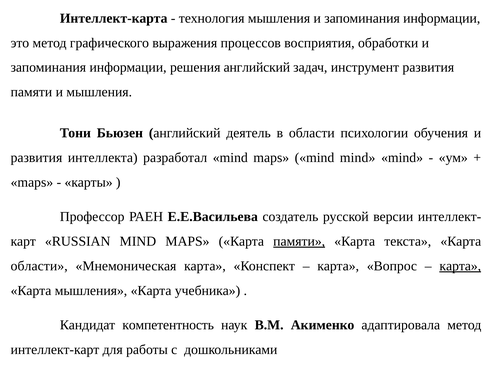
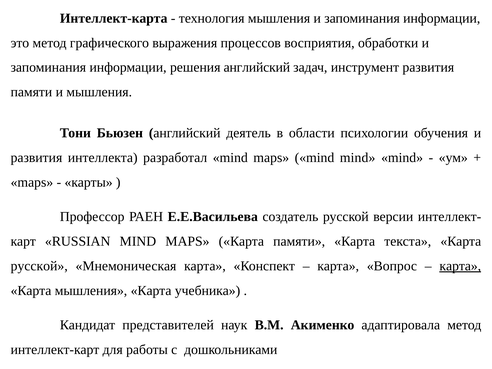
памяти underline: present -> none (299, 241)
области: области -> русской (39, 266)
компетентность: компетентность -> представителей (168, 325)
